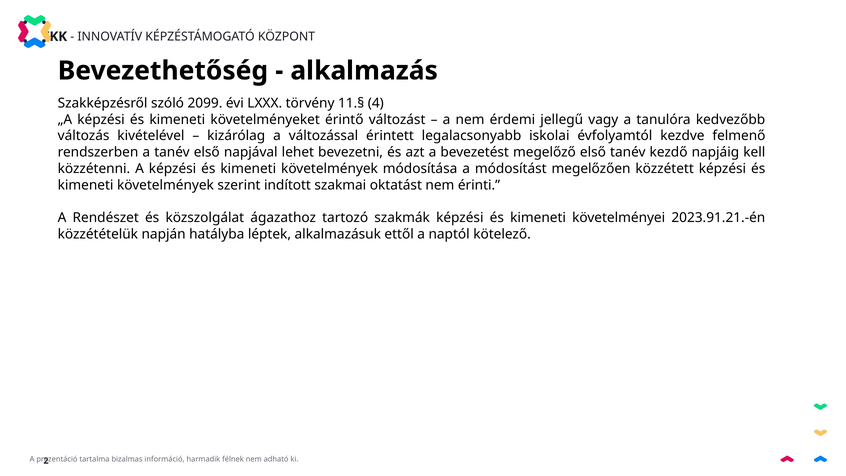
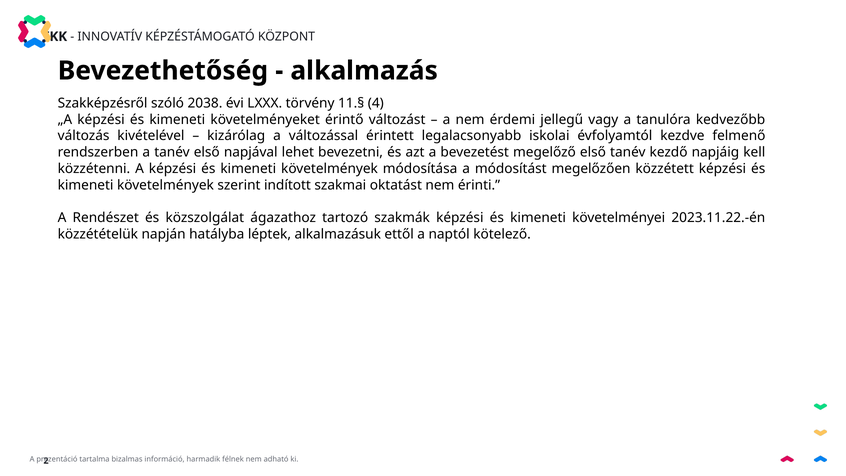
2099: 2099 -> 2038 (205, 103)
2023.91.21.-én: 2023.91.21.-én -> 2023.11.22.-én (718, 218)
